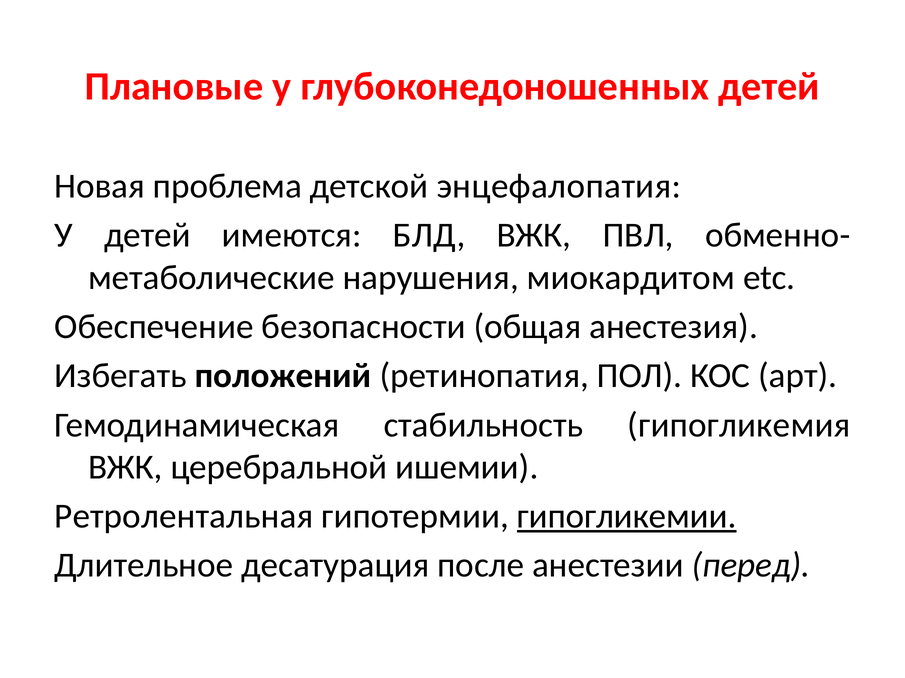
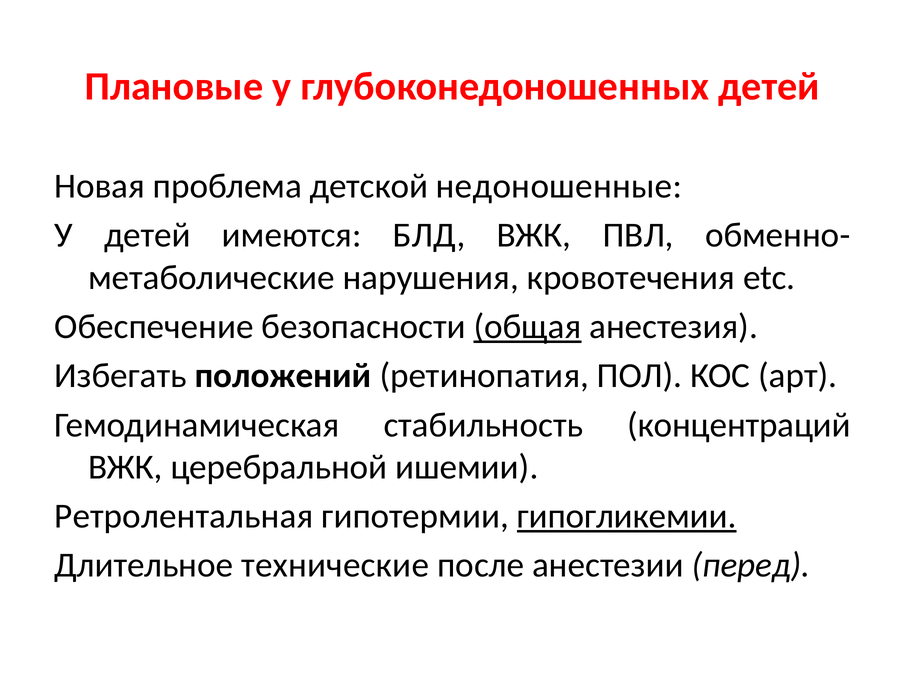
энцефалопатия: энцефалопатия -> недоношенные (559, 186)
миокардитом: миокардитом -> кровотечения (631, 278)
общая underline: none -> present (527, 327)
гипогликемия: гипогликемия -> концентраций (739, 425)
десатурация: десатурация -> технические (335, 566)
